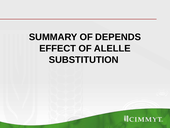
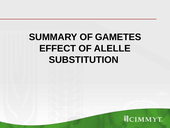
DEPENDS: DEPENDS -> GAMETES (118, 37)
